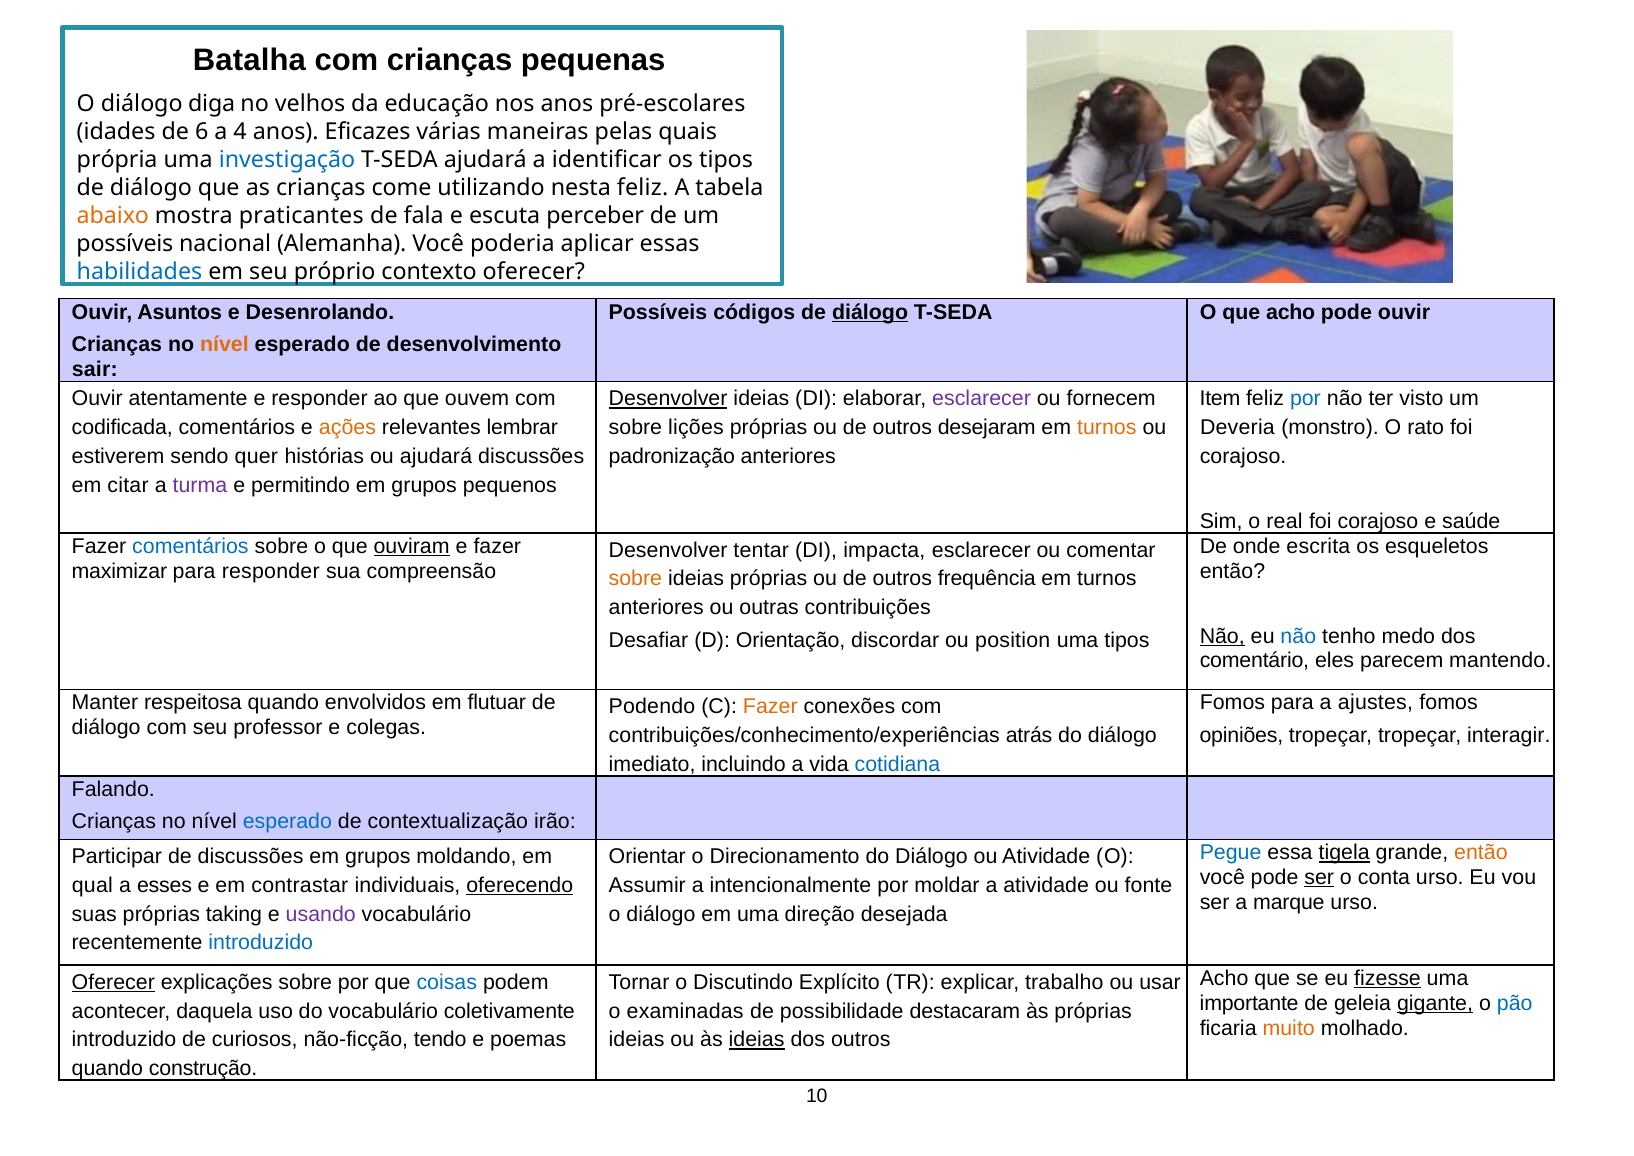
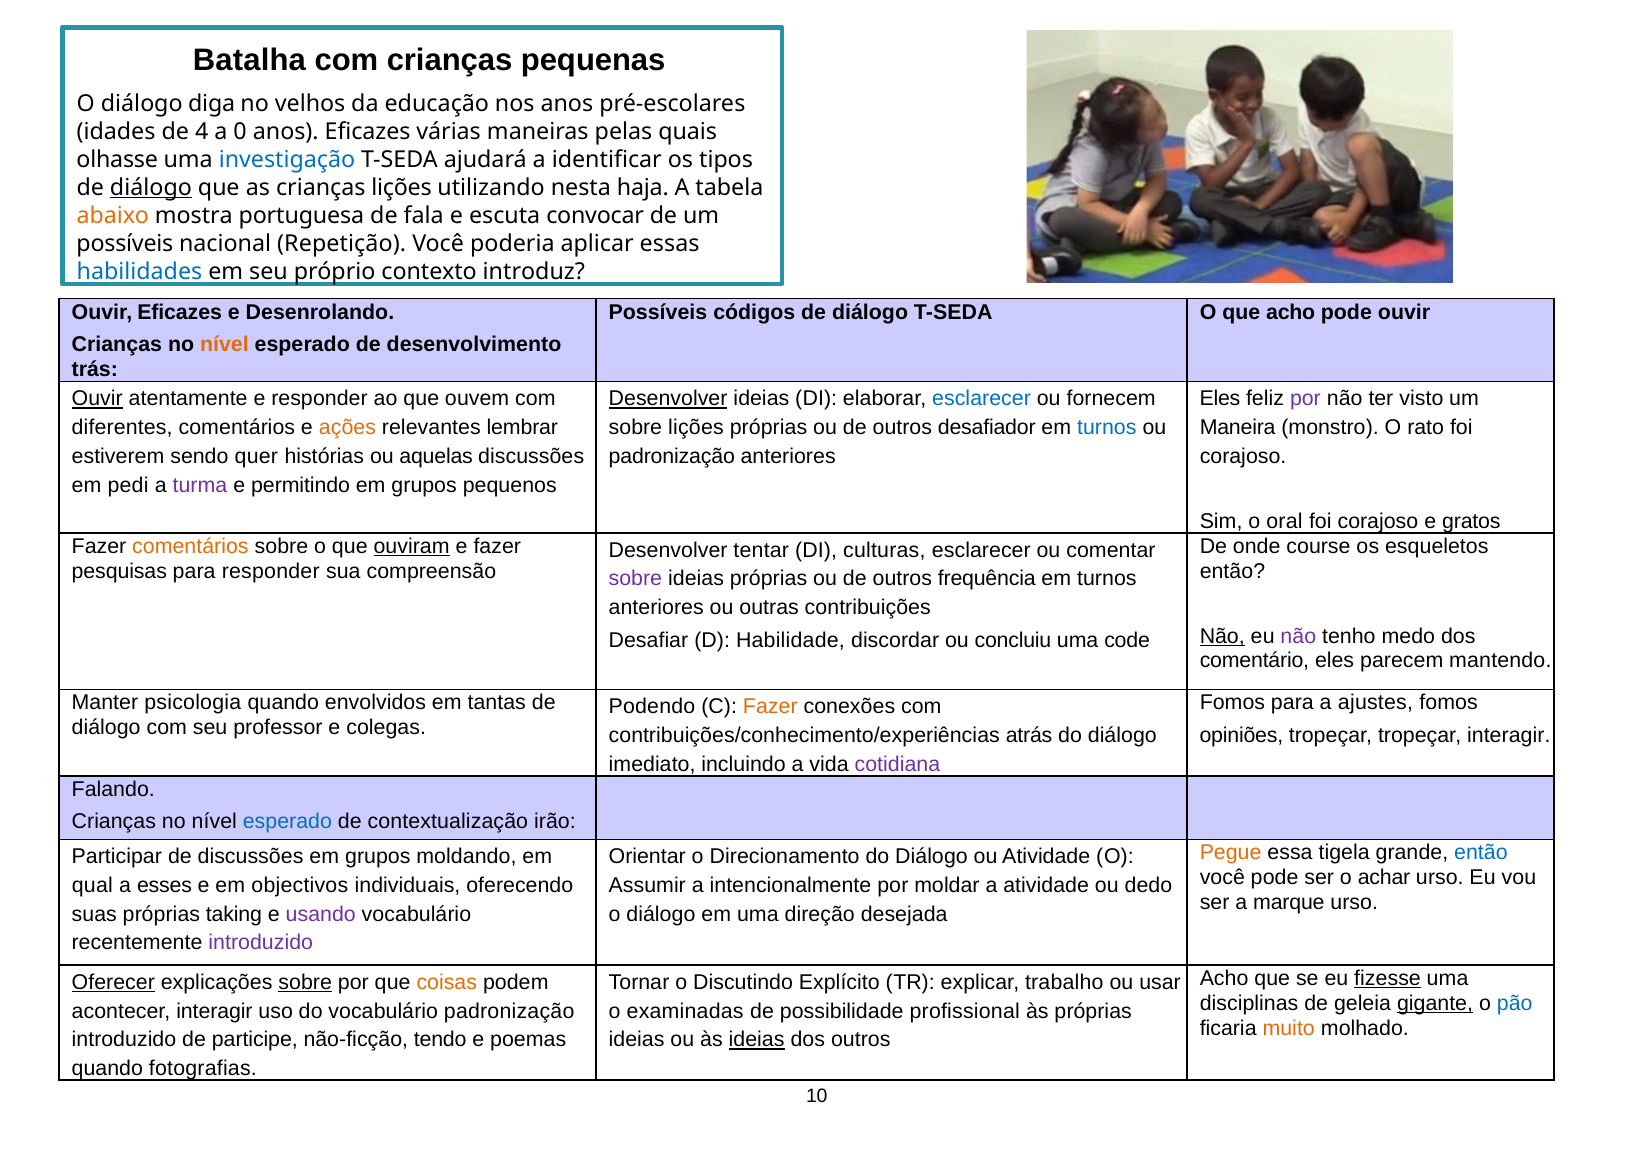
6: 6 -> 4 (202, 132)
4: 4 -> 0 (240, 132)
própria: própria -> olhasse (117, 160)
diálogo underline: none -> present (151, 188)
crianças come: come -> lições (402, 188)
nesta feliz: feliz -> haja (643, 188)
praticantes: praticantes -> portuguesa (301, 216)
perceber: perceber -> convocar (595, 216)
Alemanha: Alemanha -> Repetição (342, 244)
contexto oferecer: oferecer -> introduz (534, 272)
Ouvir Asuntos: Asuntos -> Eficazes (180, 312)
diálogo underline: present -> none (870, 312)
sair: sair -> trás (95, 370)
Ouvir underline: none -> present (97, 399)
esclarecer colour: purple -> blue (982, 399)
Item: Item -> Eles (1220, 399)
por colour: blue -> purple (1305, 399)
codificada: codificada -> diferentes (122, 427)
desejaram: desejaram -> desafiador (987, 427)
turnos colour: orange -> blue (1107, 427)
Deveria: Deveria -> Maneira (1238, 427)
ou ajudará: ajudará -> aquelas (436, 456)
citar: citar -> pedi (128, 485)
real: real -> oral (1285, 521)
saúde: saúde -> gratos (1471, 521)
comentários colour: blue -> orange (190, 546)
escrita: escrita -> course (1318, 546)
impacta: impacta -> culturas (884, 550)
maximizar: maximizar -> pesquisas (119, 571)
sobre colour: orange -> purple (635, 579)
não colour: blue -> purple (1298, 636)
Orientação: Orientação -> Habilidade (790, 640)
position: position -> concluiu (1013, 640)
uma tipos: tipos -> code (1127, 640)
respeitosa: respeitosa -> psicologia (193, 703)
flutuar: flutuar -> tantas (497, 703)
cotidiana colour: blue -> purple (897, 764)
Pegue colour: blue -> orange (1231, 852)
tigela underline: present -> none (1344, 852)
então colour: orange -> blue (1481, 852)
ser underline: present -> none (1319, 877)
conta: conta -> achar (1384, 877)
contrastar: contrastar -> objectivos (300, 885)
oferecendo underline: present -> none (520, 885)
fonte: fonte -> dedo (1148, 885)
introduzido colour: blue -> purple (261, 943)
sobre underline: none -> present (305, 982)
coisas colour: blue -> orange (447, 982)
importante: importante -> disciplinas (1249, 1003)
acontecer daquela: daquela -> interagir (214, 1011)
vocabulário coletivamente: coletivamente -> padronização (509, 1011)
destacaram: destacaram -> profissional (965, 1011)
curiosos: curiosos -> participe (255, 1040)
construção: construção -> fotografias (203, 1068)
